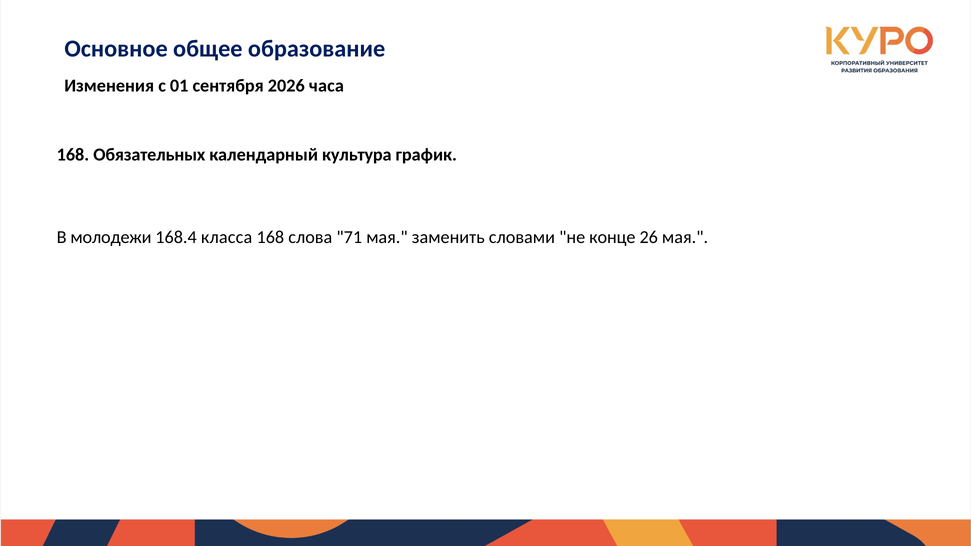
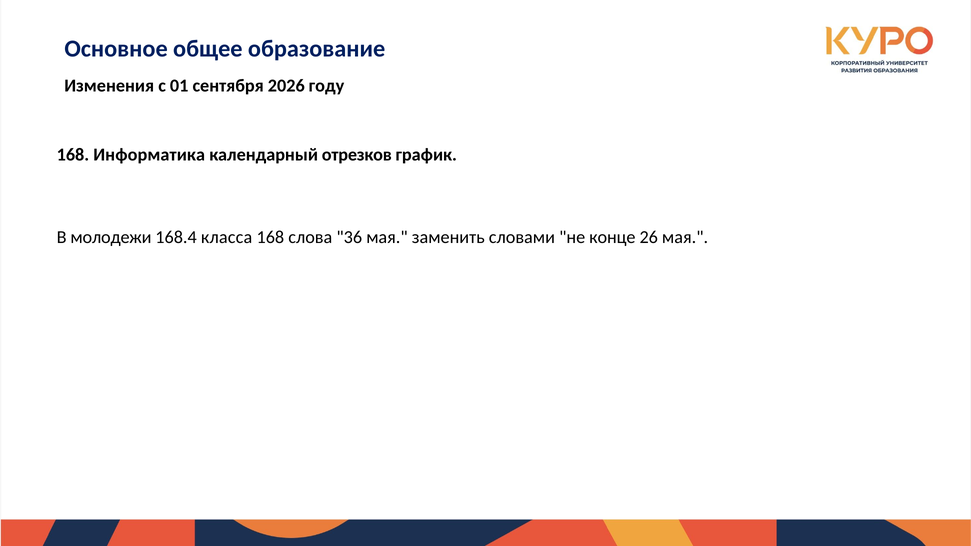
часа: часа -> году (327, 86)
Обязательных: Обязательных -> Информатика (149, 155)
культура: культура -> отрезков (357, 155)
71: 71 -> 36 (349, 237)
